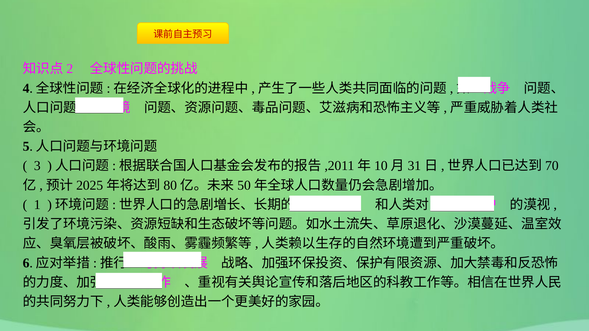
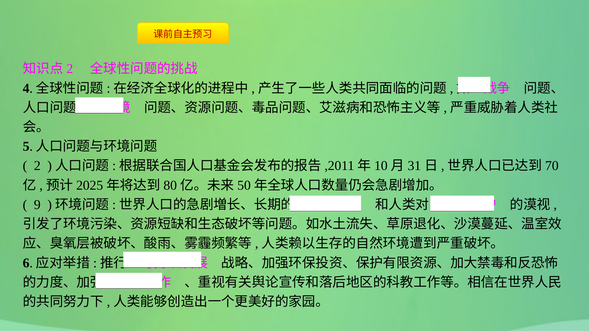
3: 3 -> 2 (37, 166)
1: 1 -> 9 (37, 205)
